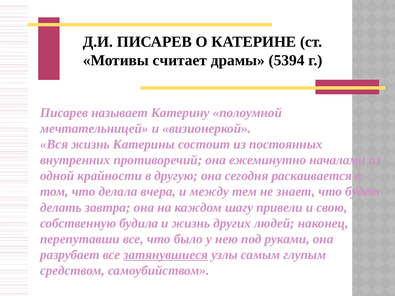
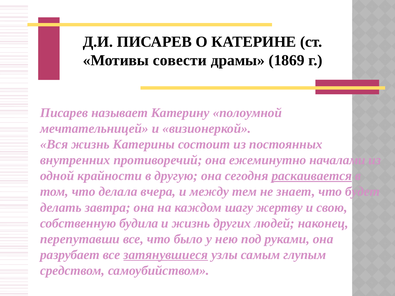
считает: считает -> совести (180, 60)
5394: 5394 -> 1869 (287, 60)
раскаивается underline: none -> present (312, 176)
привели: привели -> жертву (280, 208)
